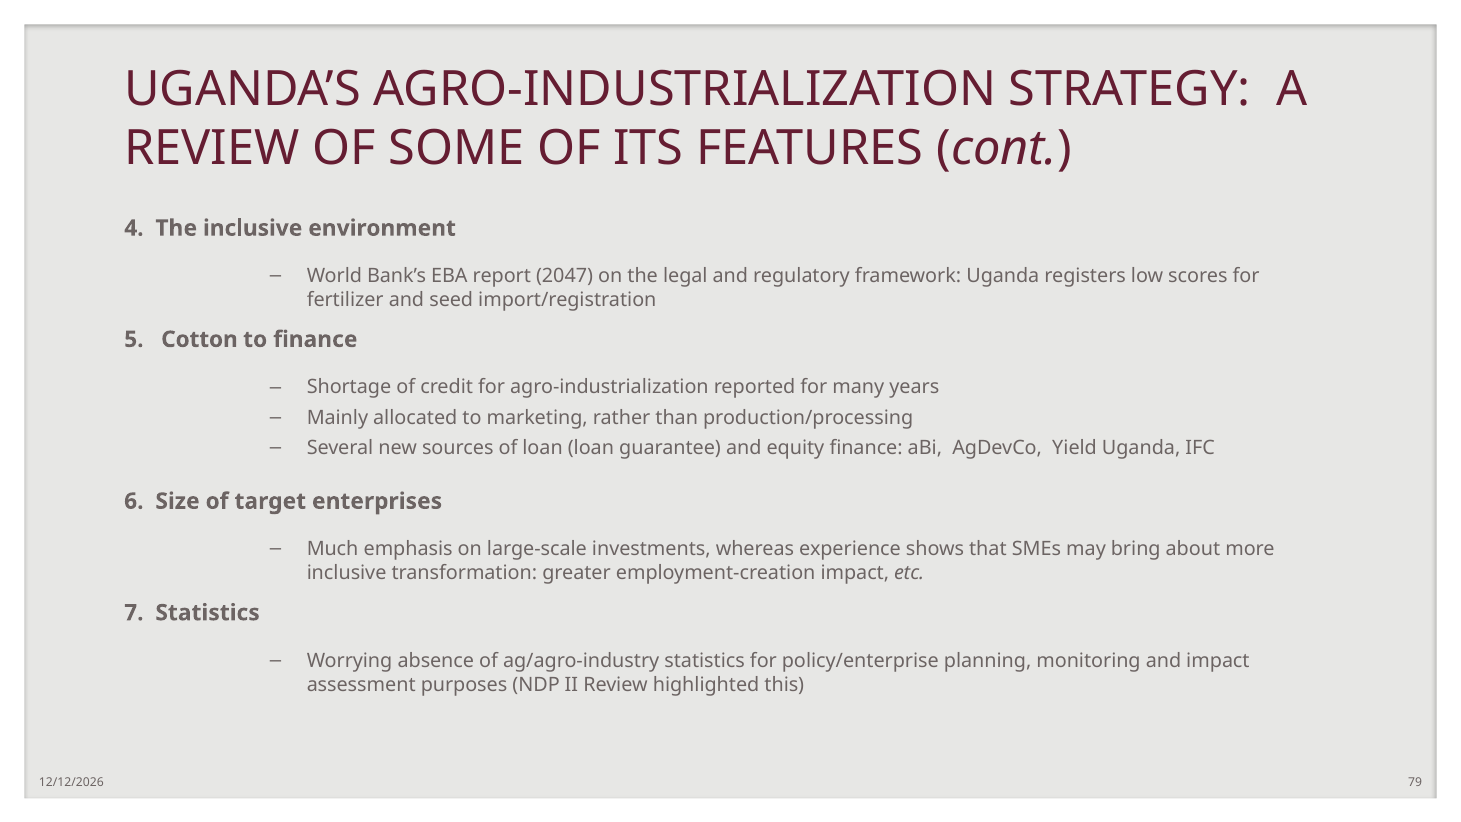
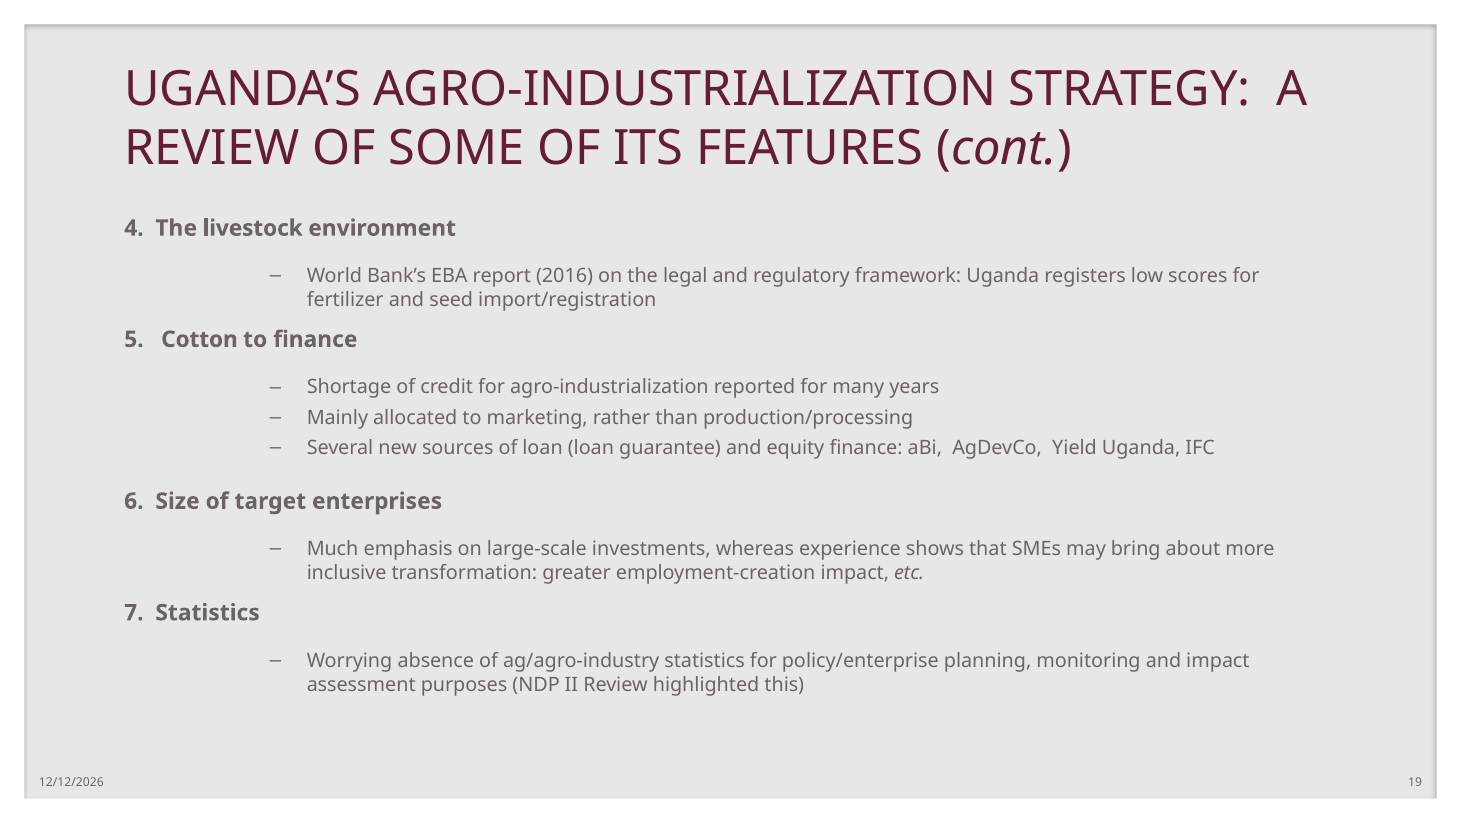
The inclusive: inclusive -> livestock (253, 228)
2047: 2047 -> 2016 (565, 276)
79: 79 -> 19 (1415, 783)
